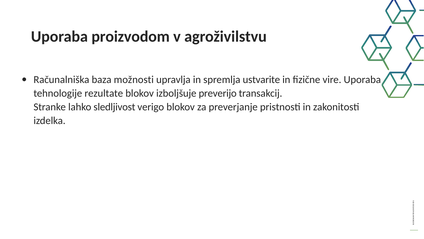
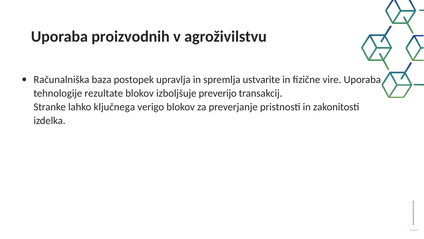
proizvodom: proizvodom -> proizvodnih (131, 37)
možnosti: možnosti -> postopek (134, 80)
sledljivost: sledljivost -> ključnega (114, 107)
